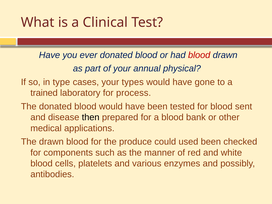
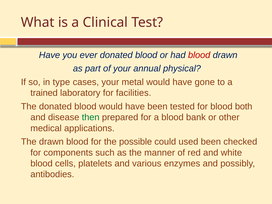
types: types -> metal (133, 82)
process: process -> facilities (134, 93)
sent: sent -> both (244, 106)
then colour: black -> green (91, 117)
produce: produce -> possible (136, 142)
